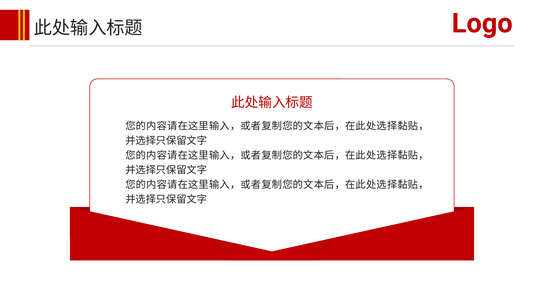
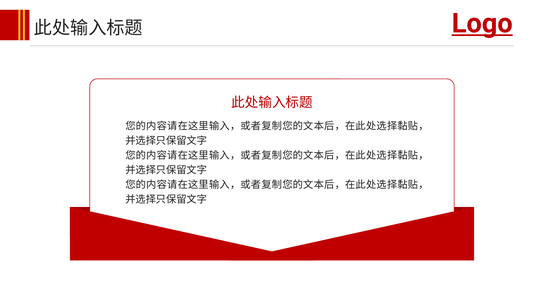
Logo underline: none -> present (482, 23)
